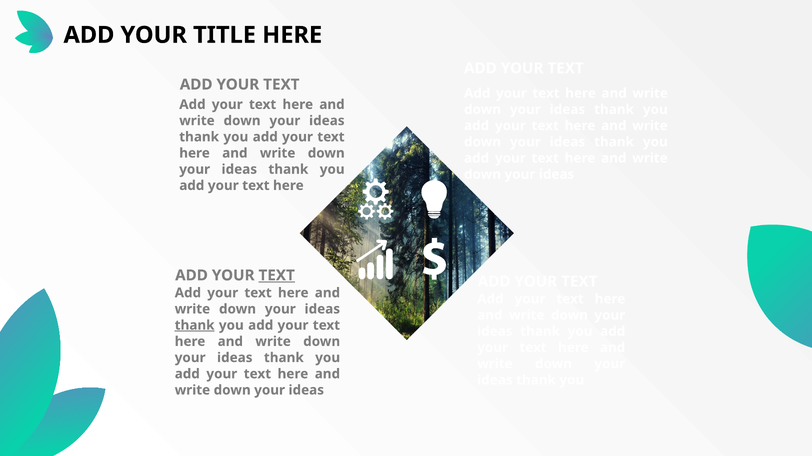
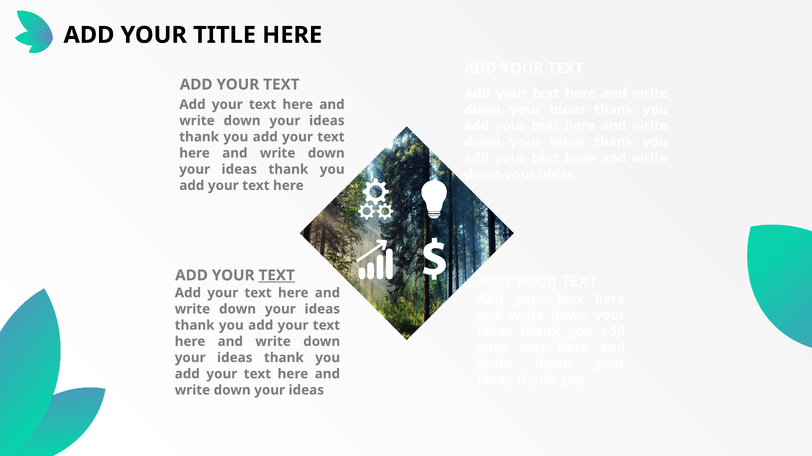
thank underline: present -> none (195, 326)
